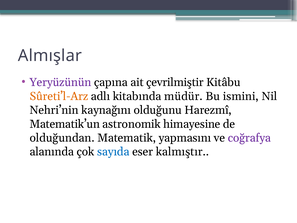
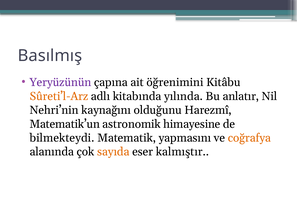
Almışlar: Almışlar -> Basılmış (50, 56)
çevrilmiştir: çevrilmiştir -> öğrenimini (175, 82)
müdür: müdür -> yılında (183, 96)
ismini: ismini -> anlatır (241, 96)
olduğundan: olduğundan -> bilmekteydi (62, 138)
coğrafya colour: purple -> orange (249, 138)
sayıda colour: blue -> orange (113, 152)
